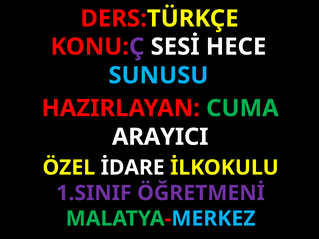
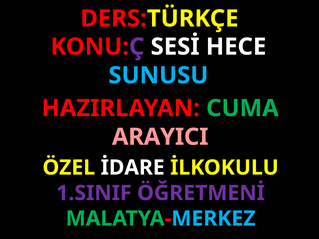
ARAYICI colour: white -> pink (160, 137)
